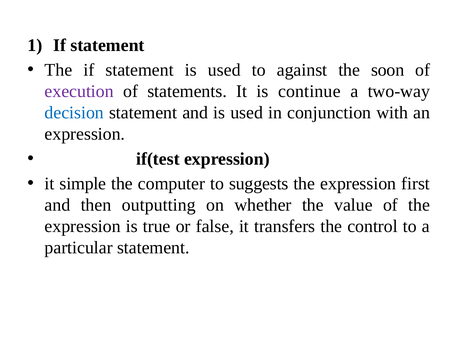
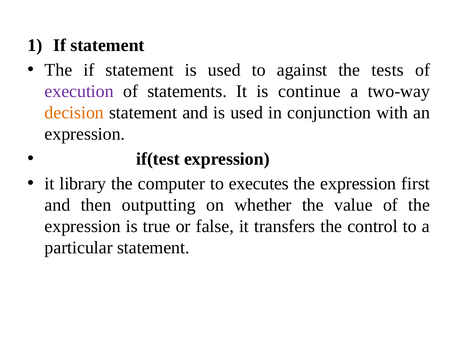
soon: soon -> tests (388, 70)
decision colour: blue -> orange (74, 113)
simple: simple -> library (83, 184)
suggests: suggests -> executes (259, 184)
